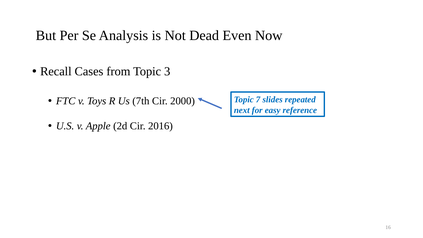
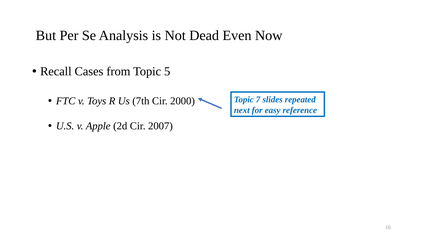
3: 3 -> 5 (167, 72)
2016: 2016 -> 2007 (160, 126)
